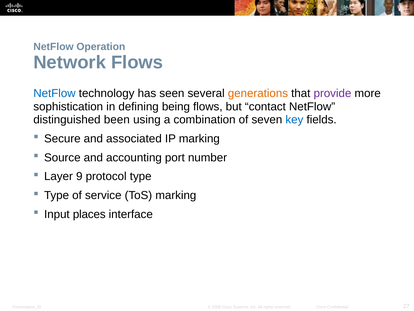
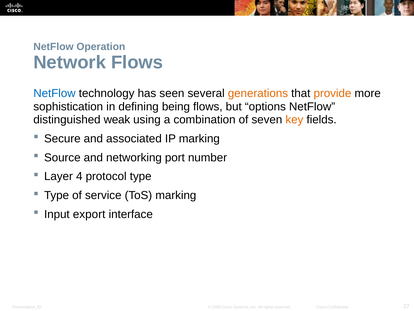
provide colour: purple -> orange (332, 93)
contact: contact -> options (265, 106)
been: been -> weak (117, 120)
key colour: blue -> orange (294, 120)
accounting: accounting -> networking (134, 157)
9: 9 -> 4 (79, 176)
places: places -> export (89, 214)
